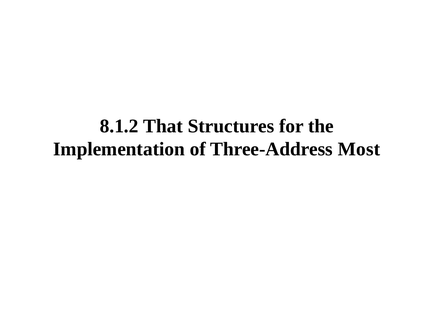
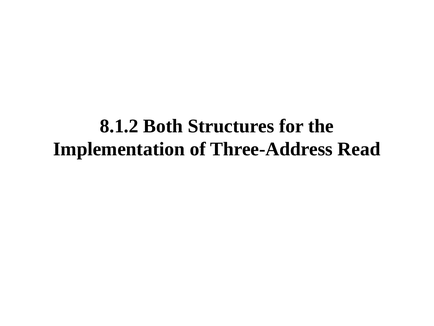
That: That -> Both (163, 126)
Most: Most -> Read (359, 149)
